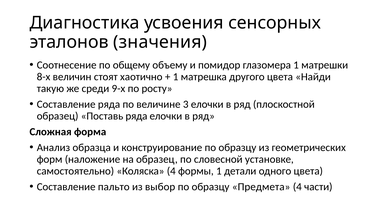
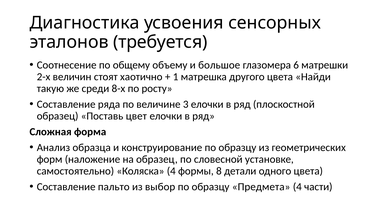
значения: значения -> требуется (160, 42)
помидор: помидор -> большое (219, 65)
глазомера 1: 1 -> 6 (296, 65)
8-х: 8-х -> 2-х (44, 77)
9-х: 9-х -> 8-х (118, 89)
Поставь ряда: ряда -> цвет (136, 116)
формы 1: 1 -> 8 (219, 171)
